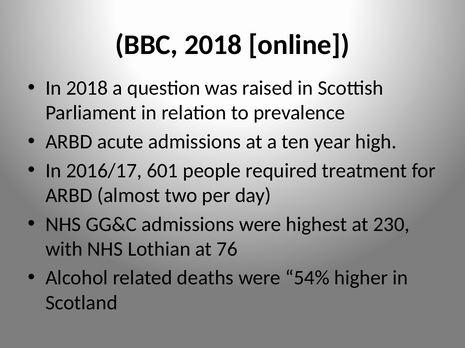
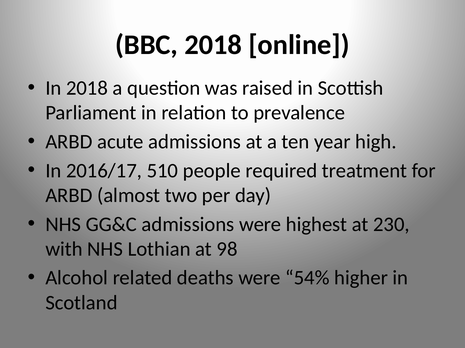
601: 601 -> 510 (162, 171)
76: 76 -> 98 (227, 250)
